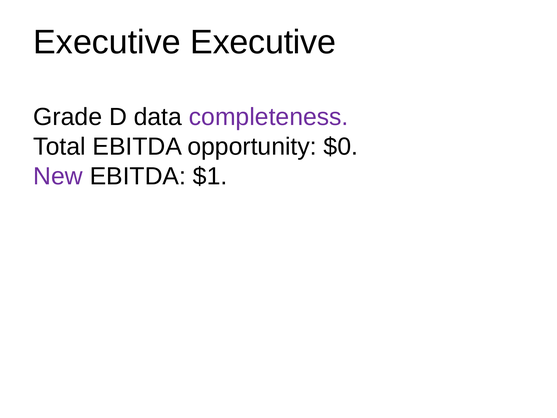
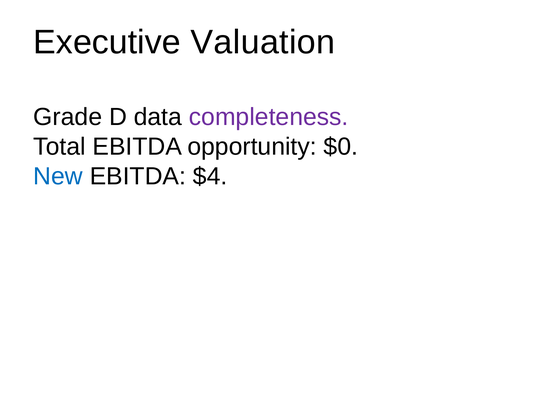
Executive Executive: Executive -> Valuation (263, 42)
New colour: purple -> blue (58, 176)
$1: $1 -> $4 (210, 176)
